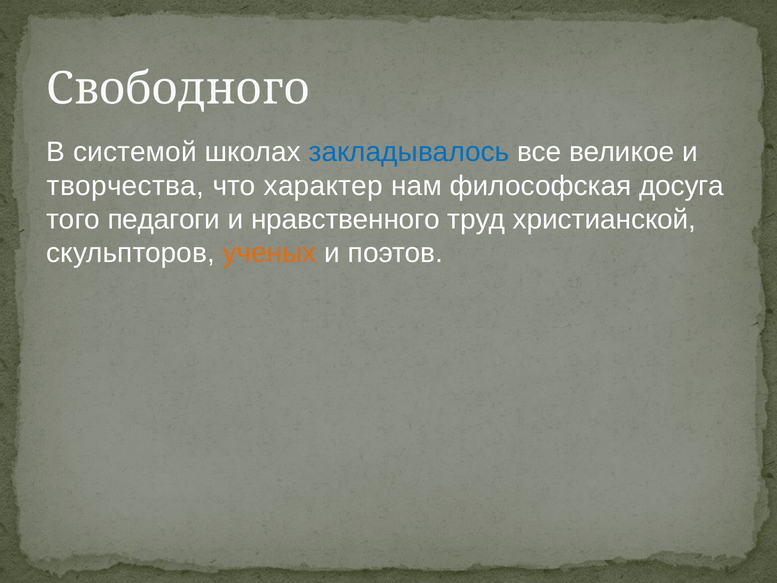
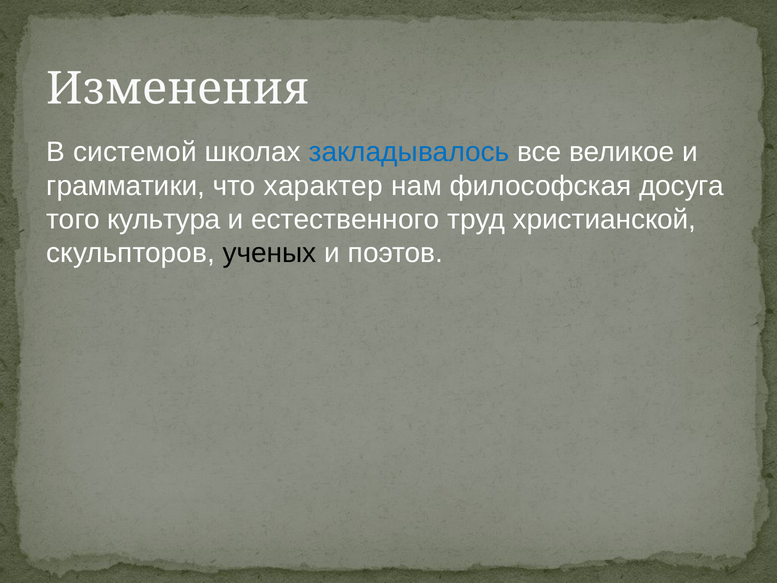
Свободного: Свободного -> Изменения (178, 89)
творчества: творчества -> грамматики (126, 186)
педагоги: педагоги -> культура (164, 219)
нравственного: нравственного -> естественного (345, 219)
ученых colour: orange -> black (270, 253)
